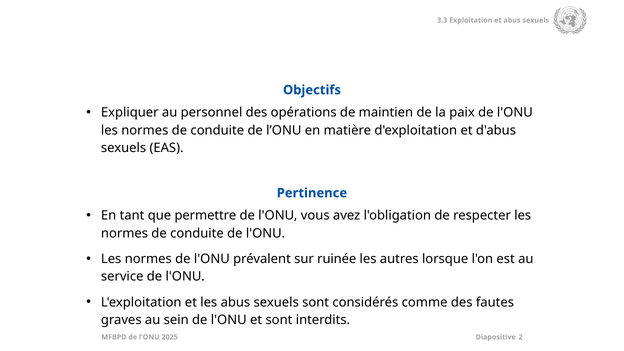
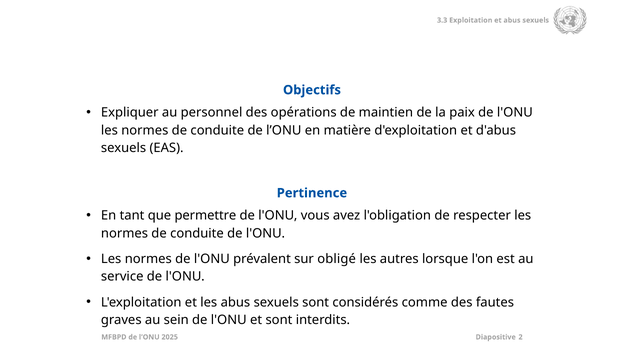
ruinée: ruinée -> obligé (337, 259)
